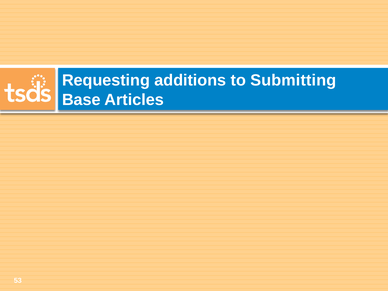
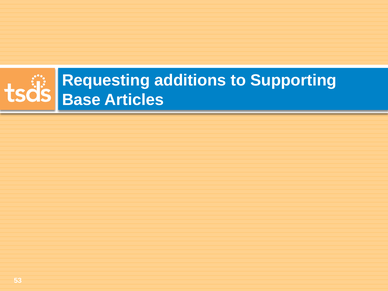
Submitting: Submitting -> Supporting (293, 80)
